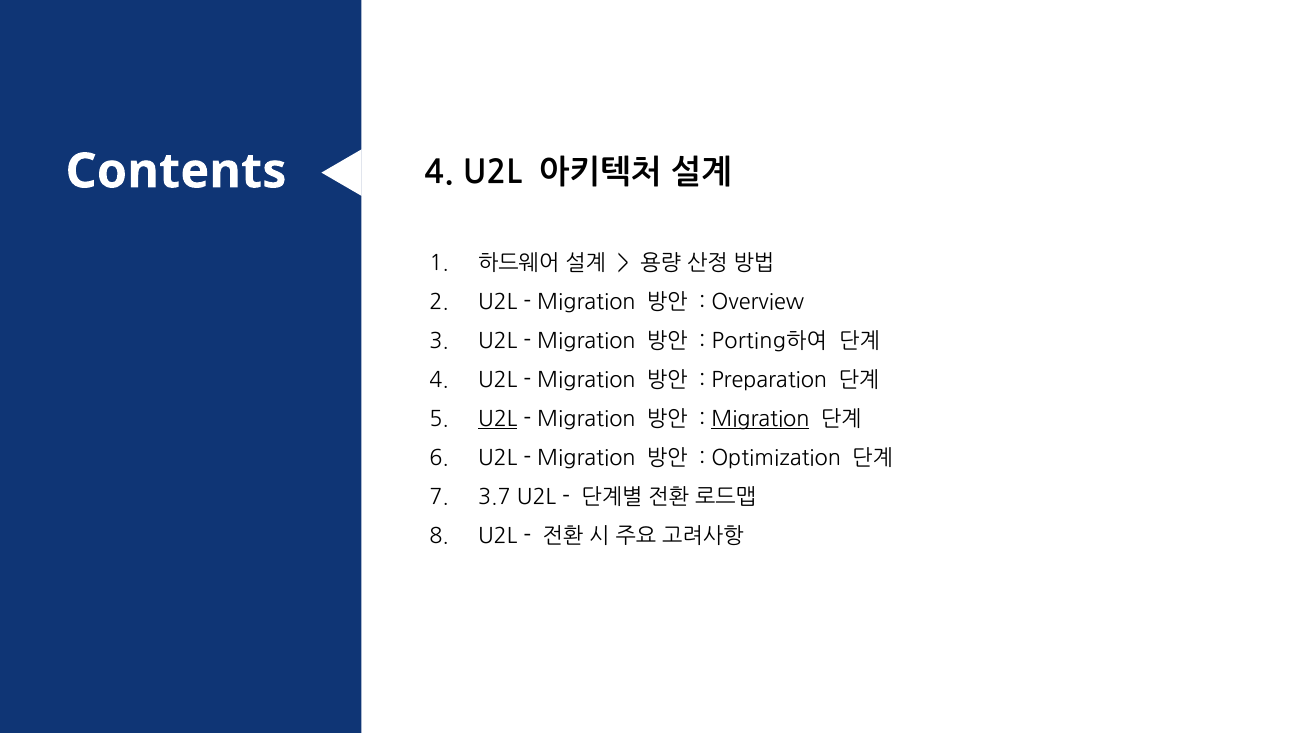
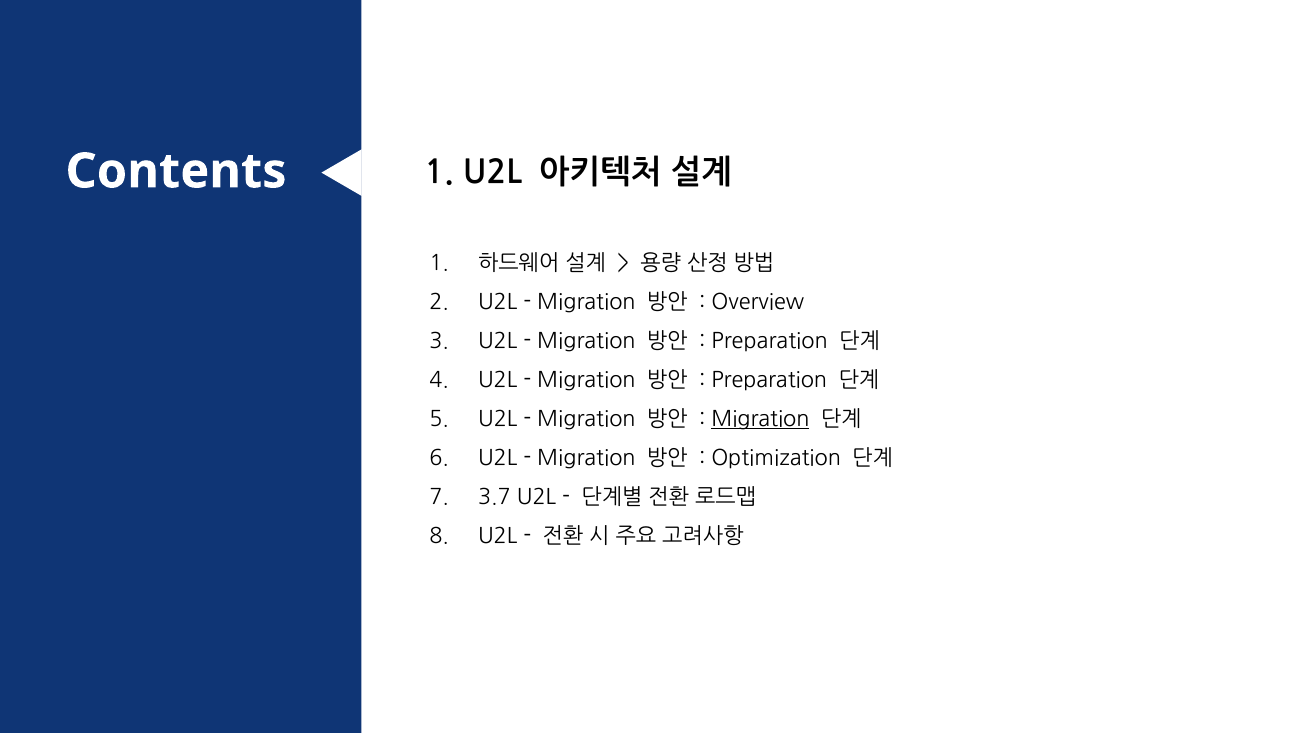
4: 4 -> 1 (439, 172)
Porting하여: Porting하여 -> Preparation (770, 341)
U2L underline: present -> none (498, 419)
